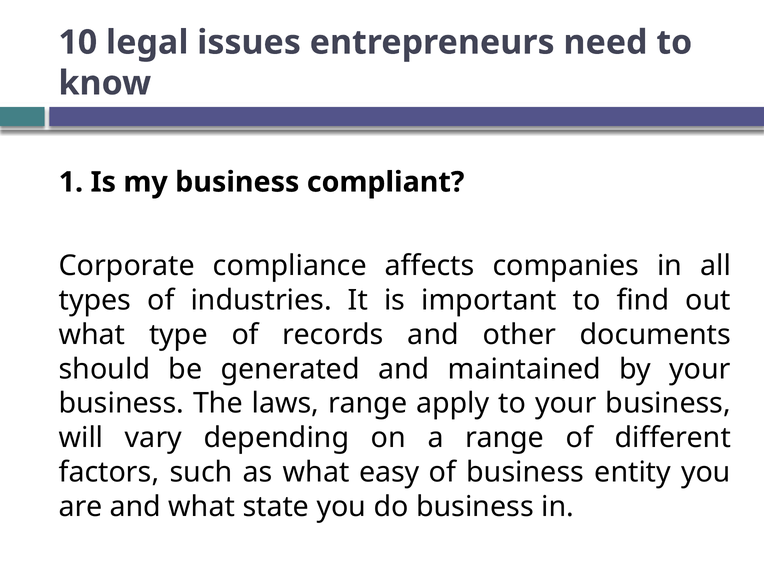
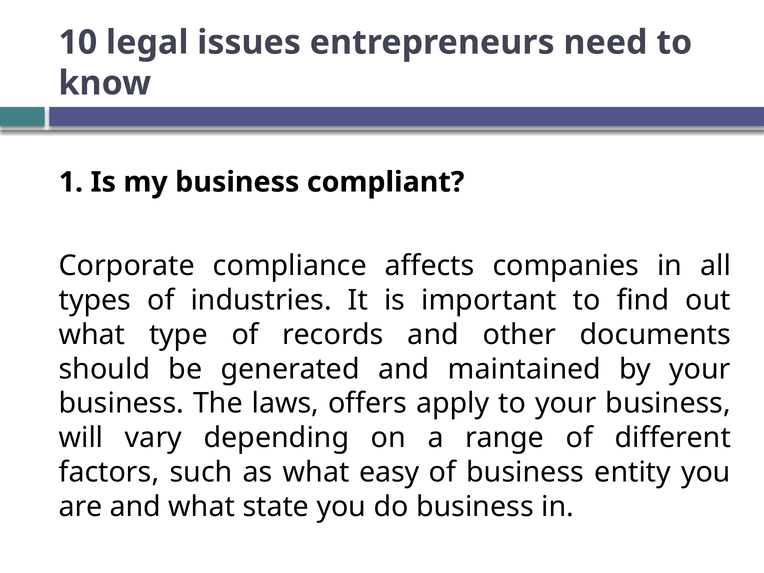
laws range: range -> offers (368, 403)
